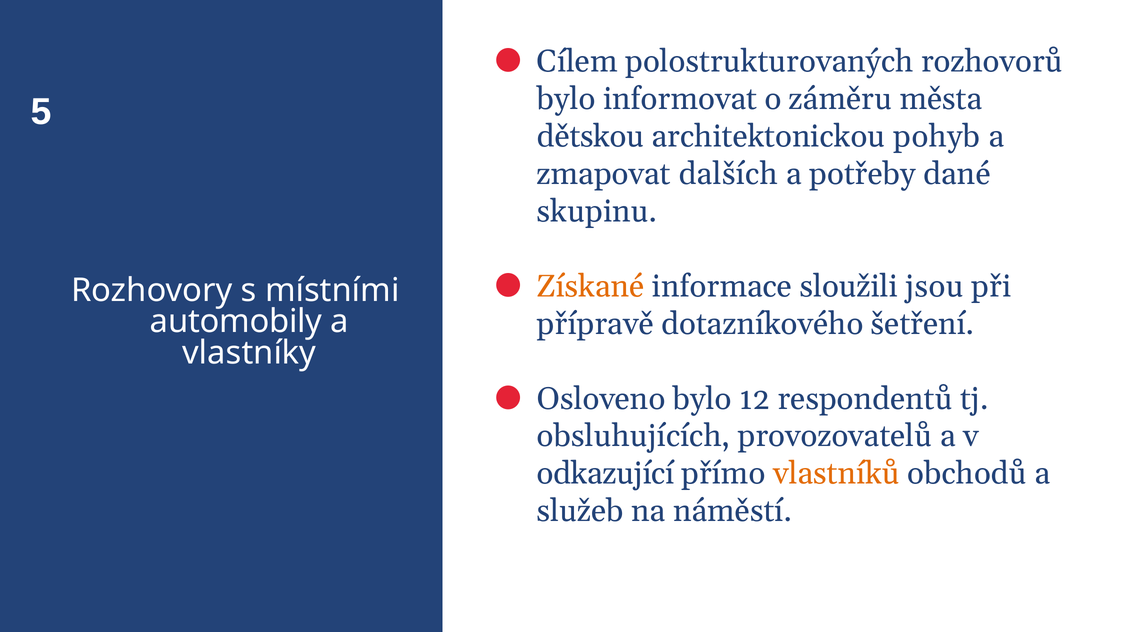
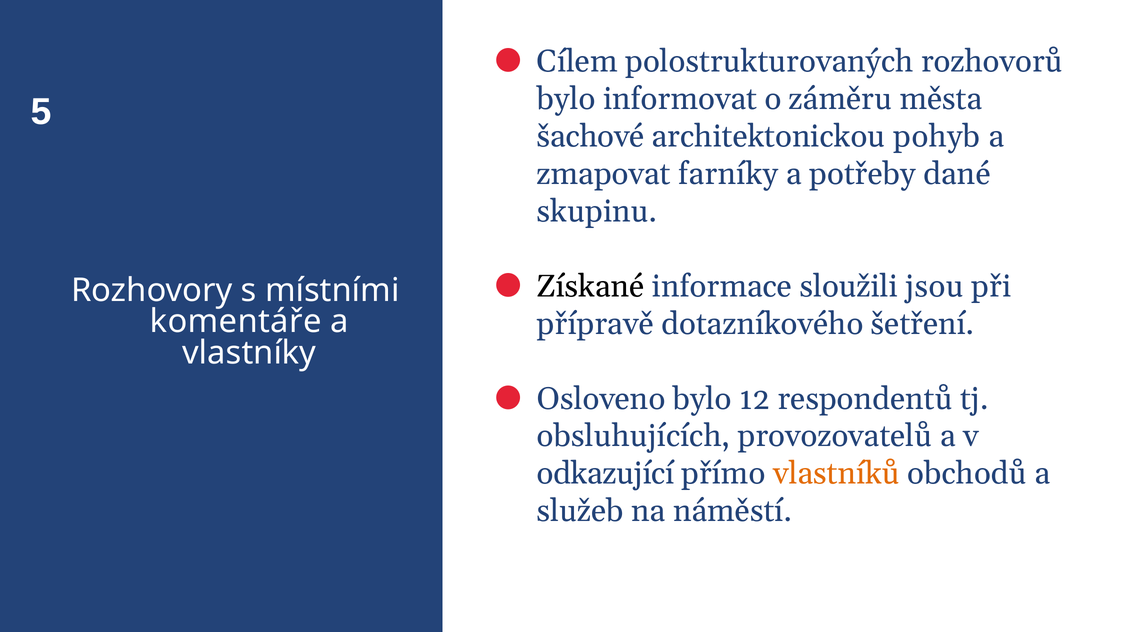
dětskou: dětskou -> šachové (591, 137)
dalších: dalších -> farníky (728, 174)
Získané colour: orange -> black (591, 286)
automobily: automobily -> komentáře (236, 322)
